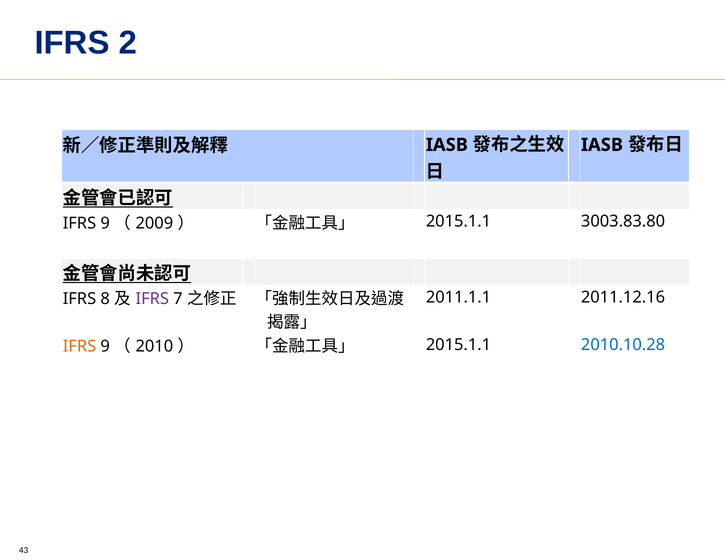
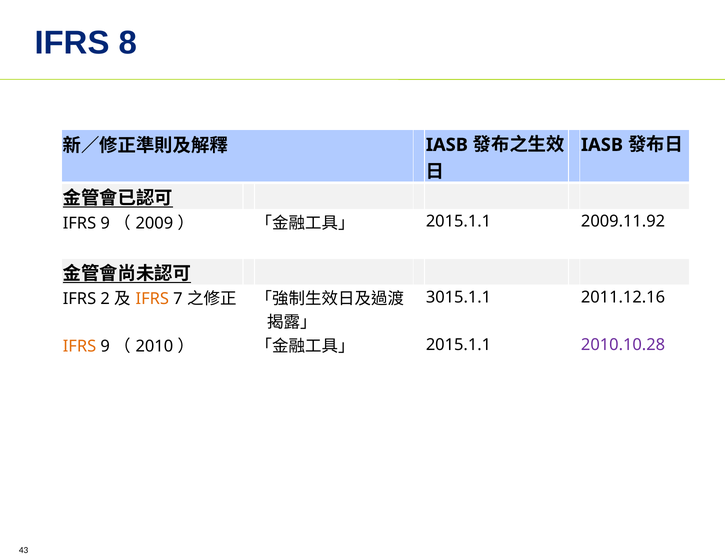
2: 2 -> 8 (128, 43)
3003.83.80: 3003.83.80 -> 2009.11.92 (623, 222)
2011.1.1: 2011.1.1 -> 3015.1.1 (459, 297)
8: 8 -> 2 (105, 299)
IFRS colour: purple -> orange (152, 299)
2010.10.28 colour: blue -> purple (623, 345)
